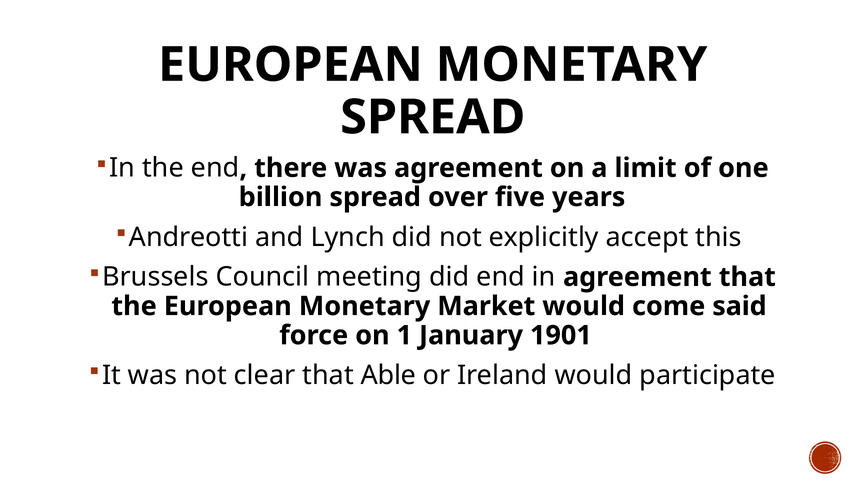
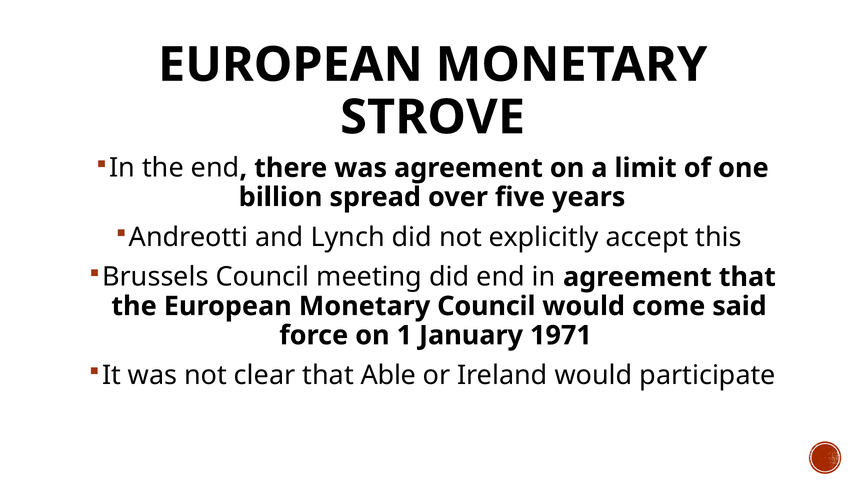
SPREAD: SPREAD -> STROVE (433, 117)
Monetary Market: Market -> Council (486, 307)
1901: 1901 -> 1971 (561, 336)
